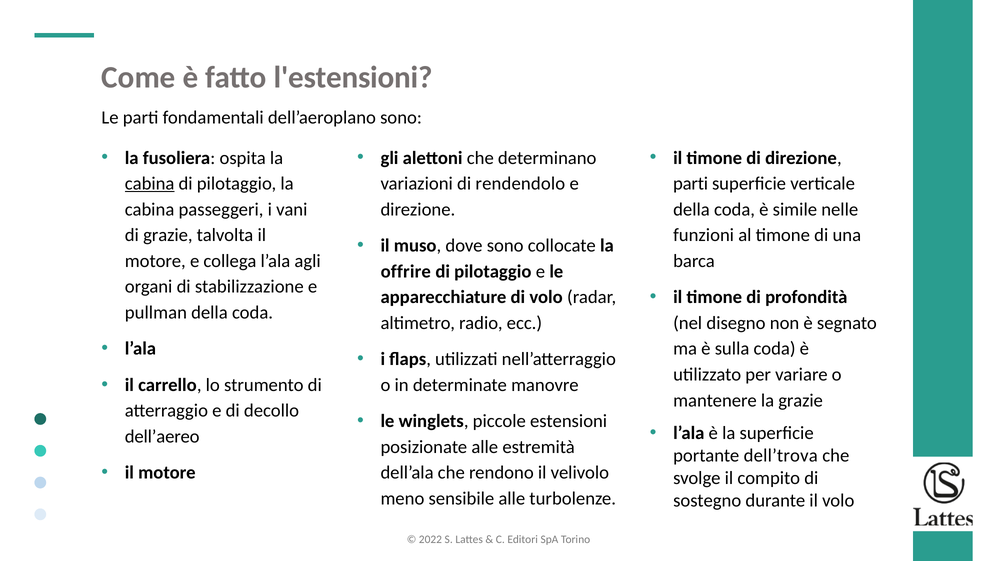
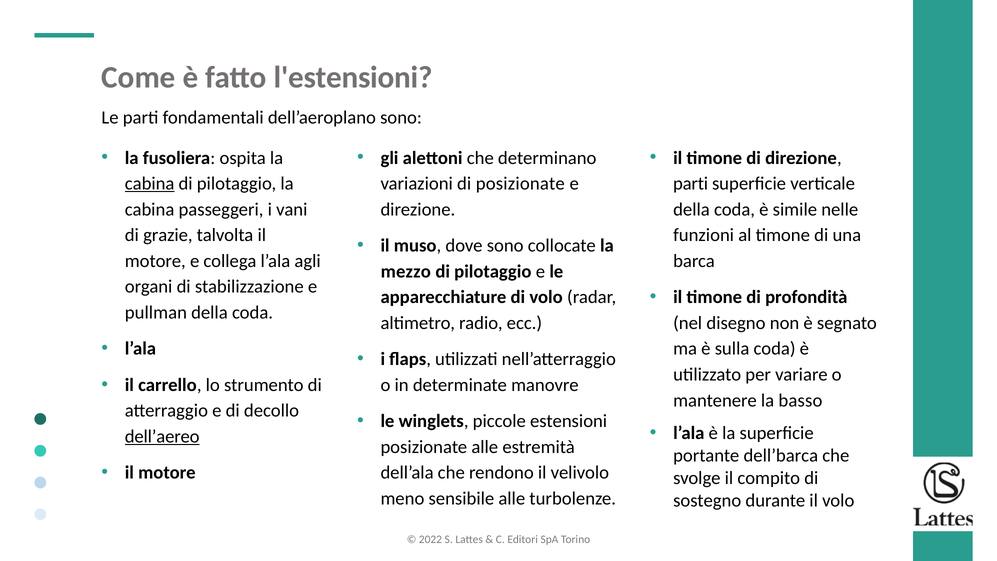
di rendendolo: rendendolo -> posizionate (520, 184)
offrire: offrire -> mezzo (406, 271)
la grazie: grazie -> basso (800, 400)
dell’aereo underline: none -> present (162, 436)
dell’trova: dell’trova -> dell’barca (781, 456)
